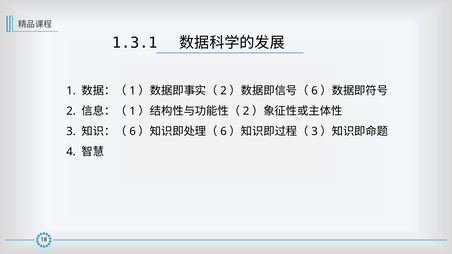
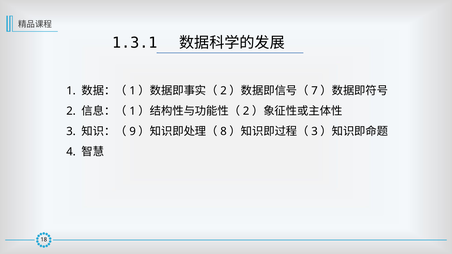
6: 6 -> 7 (315, 91)
6: 6 -> 9 (133, 131)
6: 6 -> 8 (224, 131)
